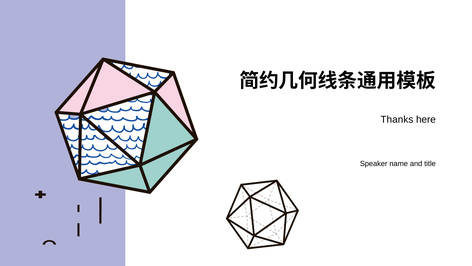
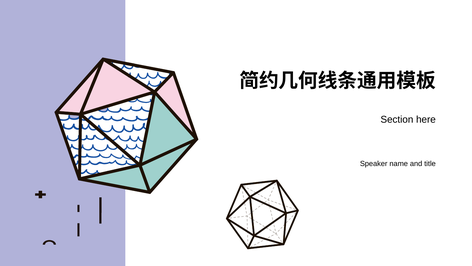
Thanks: Thanks -> Section (397, 119)
